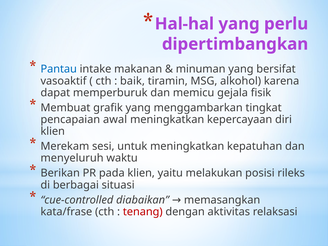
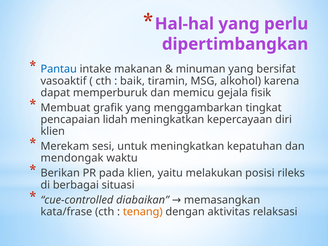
awal: awal -> lidah (115, 120)
menyeluruh: menyeluruh -> mendongak (72, 158)
tenang colour: red -> orange (143, 212)
